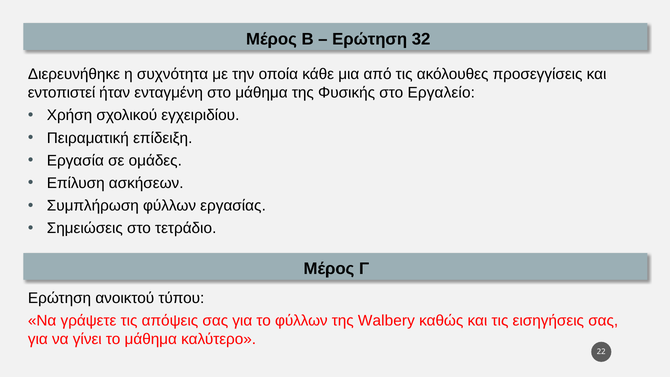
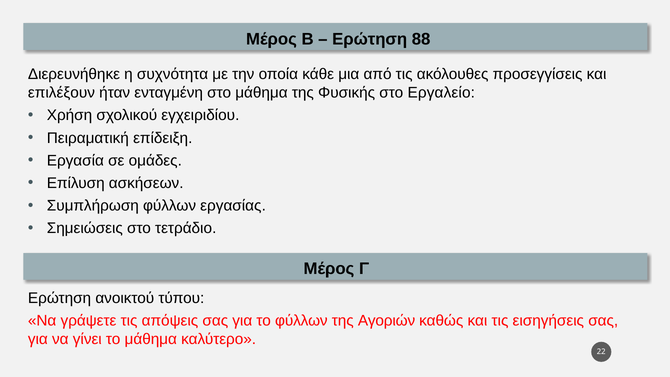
32: 32 -> 88 (421, 39)
εντοπιστεί: εντοπιστεί -> επιλέξουν (61, 93)
Walbery: Walbery -> Αγοριών (387, 320)
